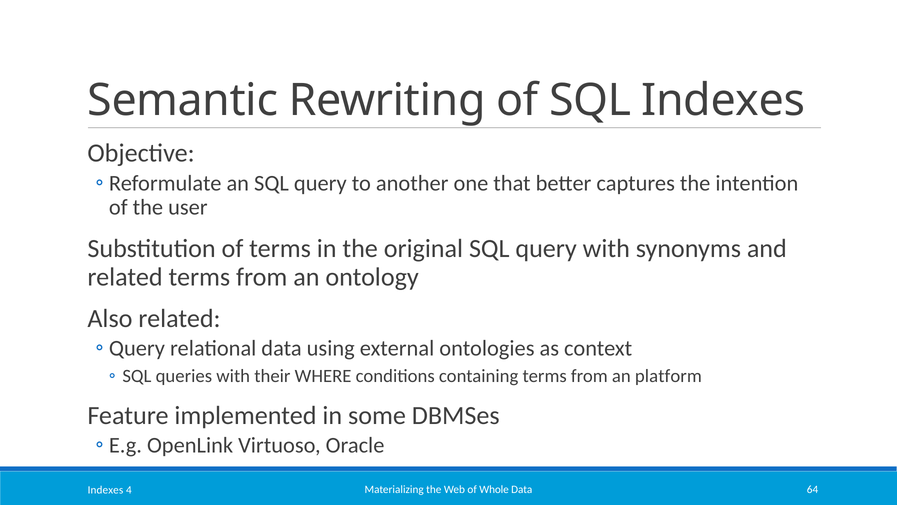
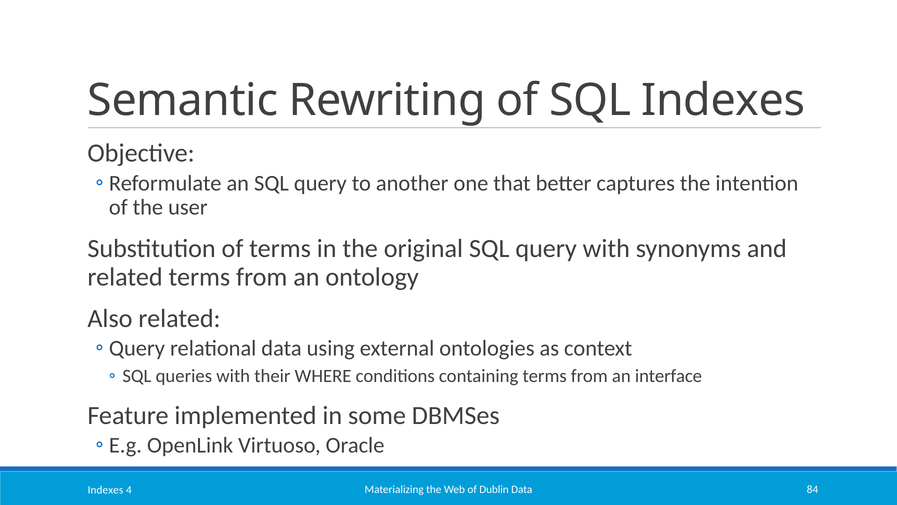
platform: platform -> interface (668, 376)
Whole: Whole -> Dublin (494, 489)
64: 64 -> 84 (813, 489)
